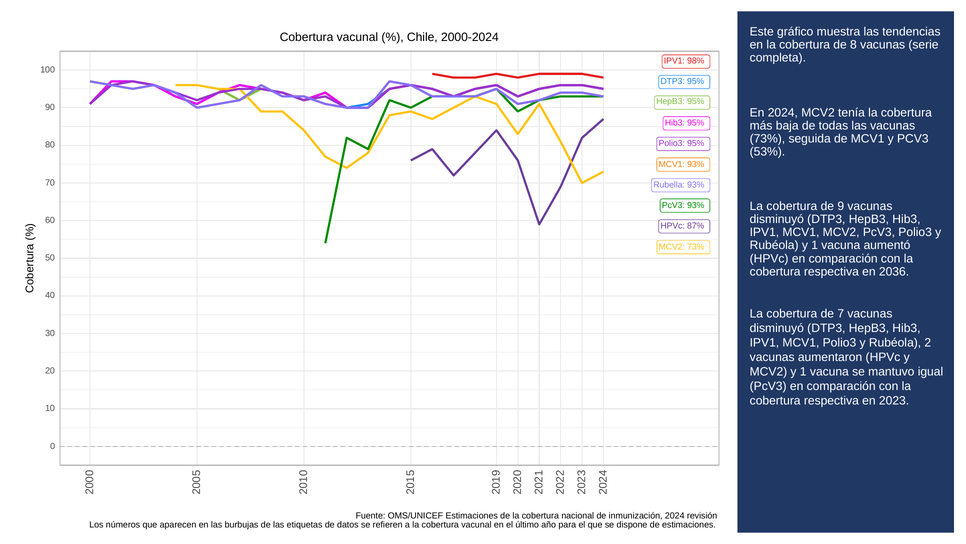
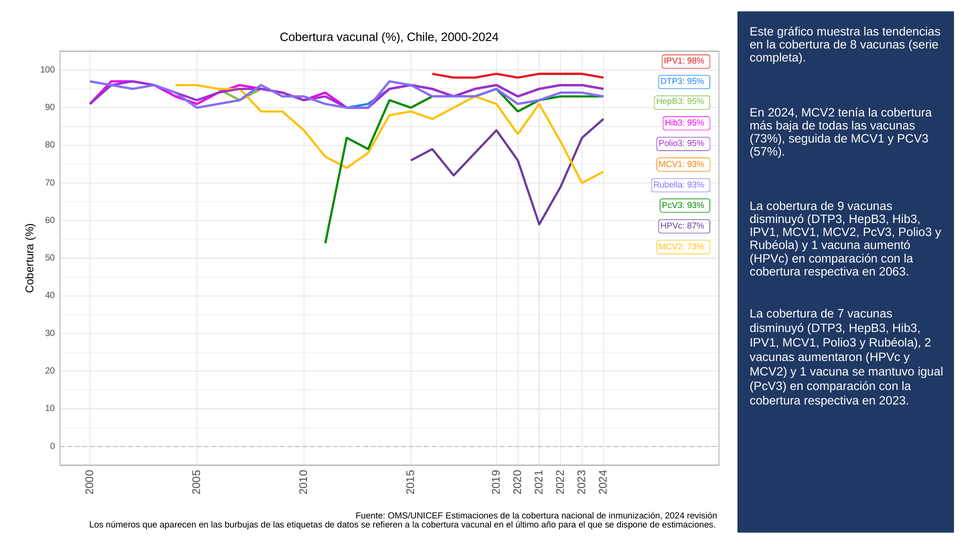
53%: 53% -> 57% (767, 152)
2036: 2036 -> 2063 (894, 271)
